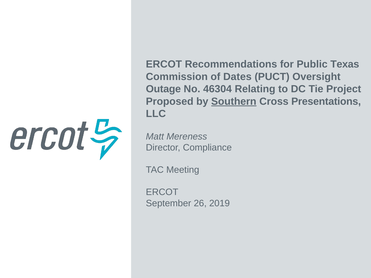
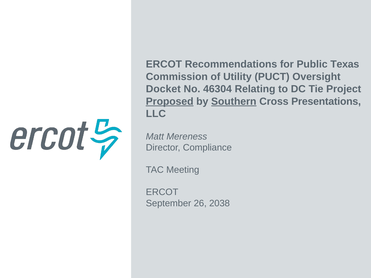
Dates: Dates -> Utility (237, 77)
Outage: Outage -> Docket (163, 89)
Proposed underline: none -> present (170, 101)
2019: 2019 -> 2038 (220, 203)
